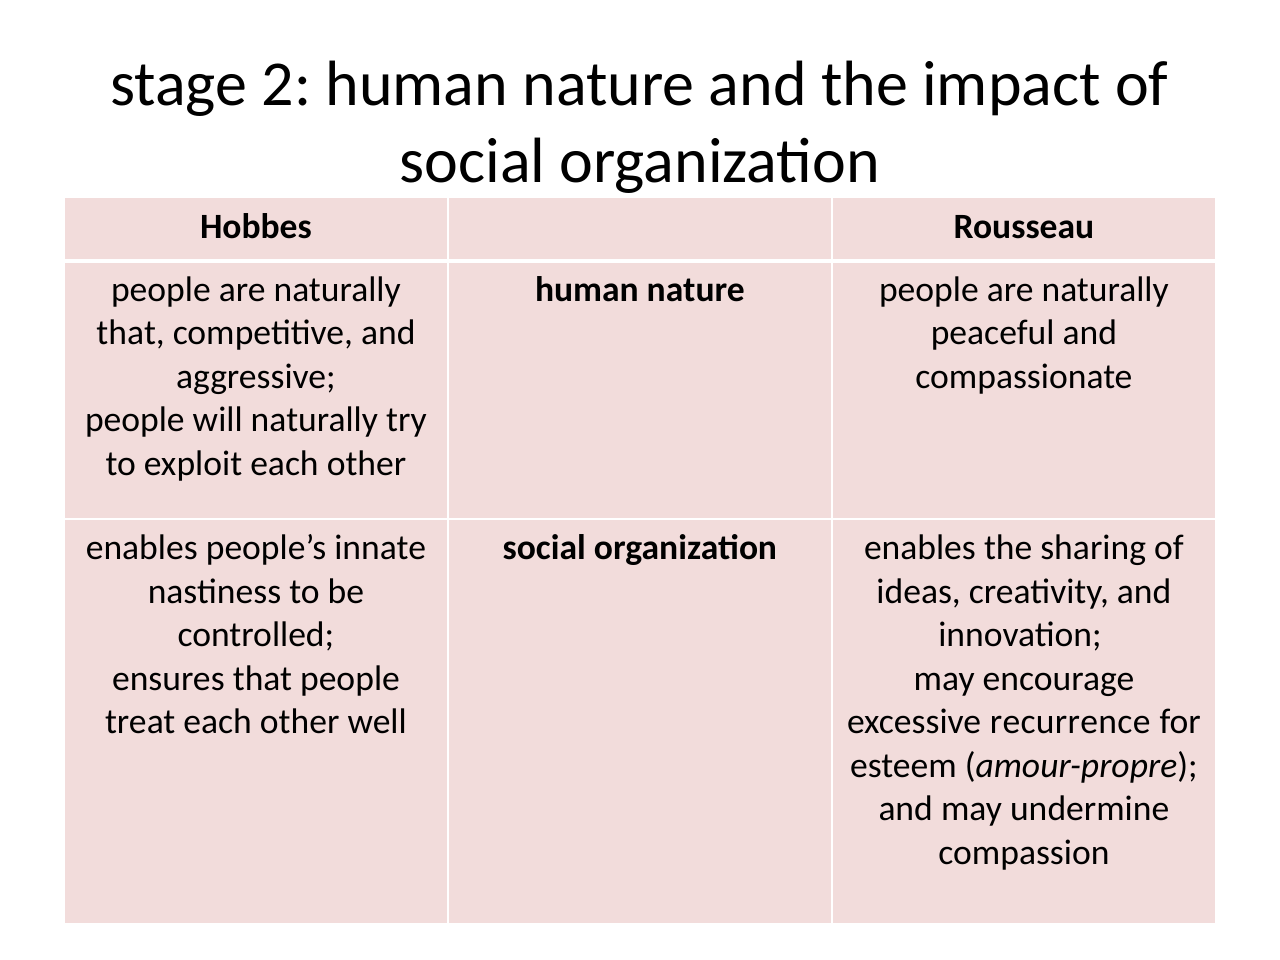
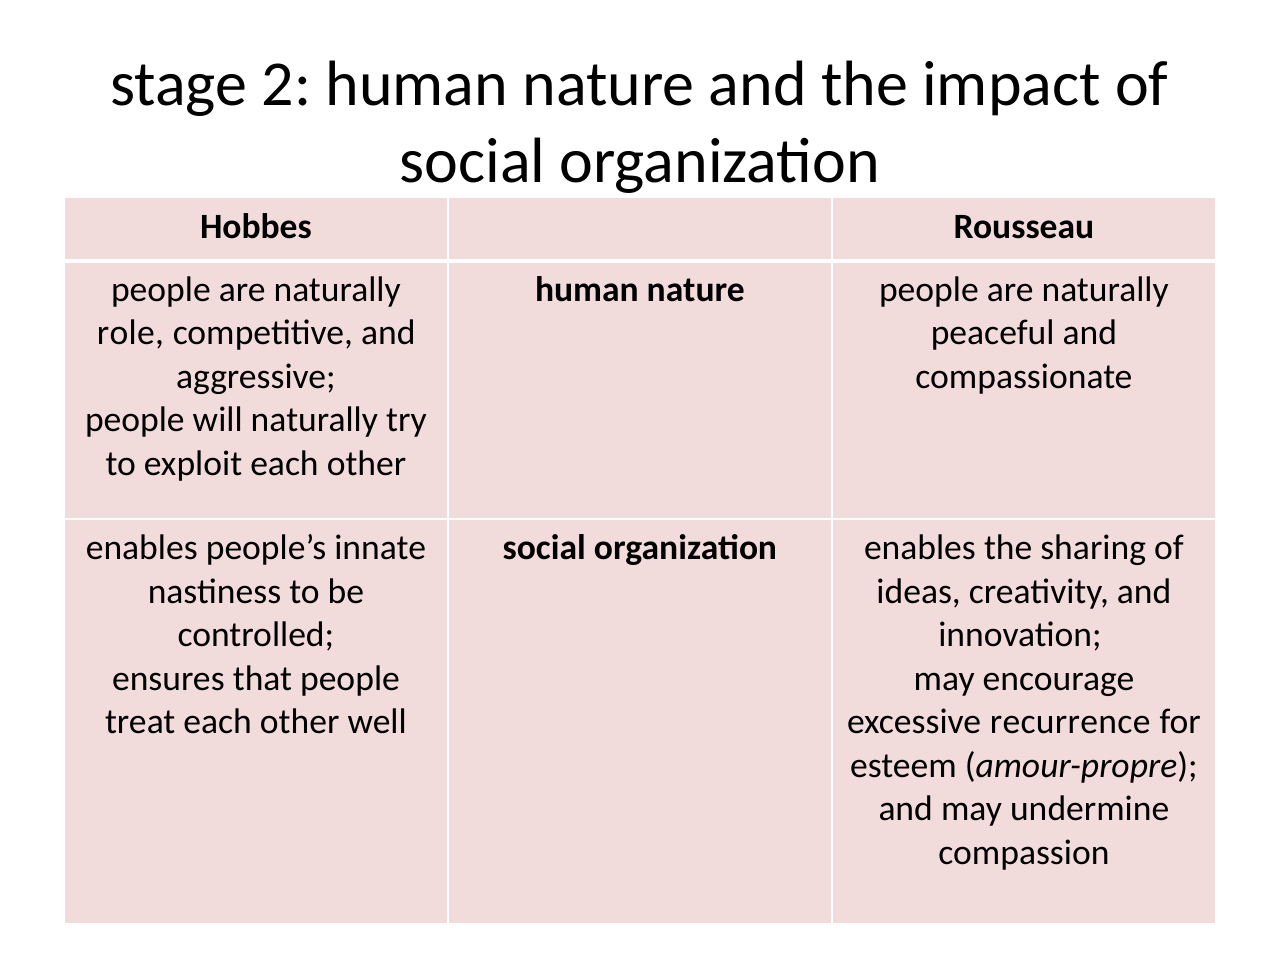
that: that -> role (130, 333)
